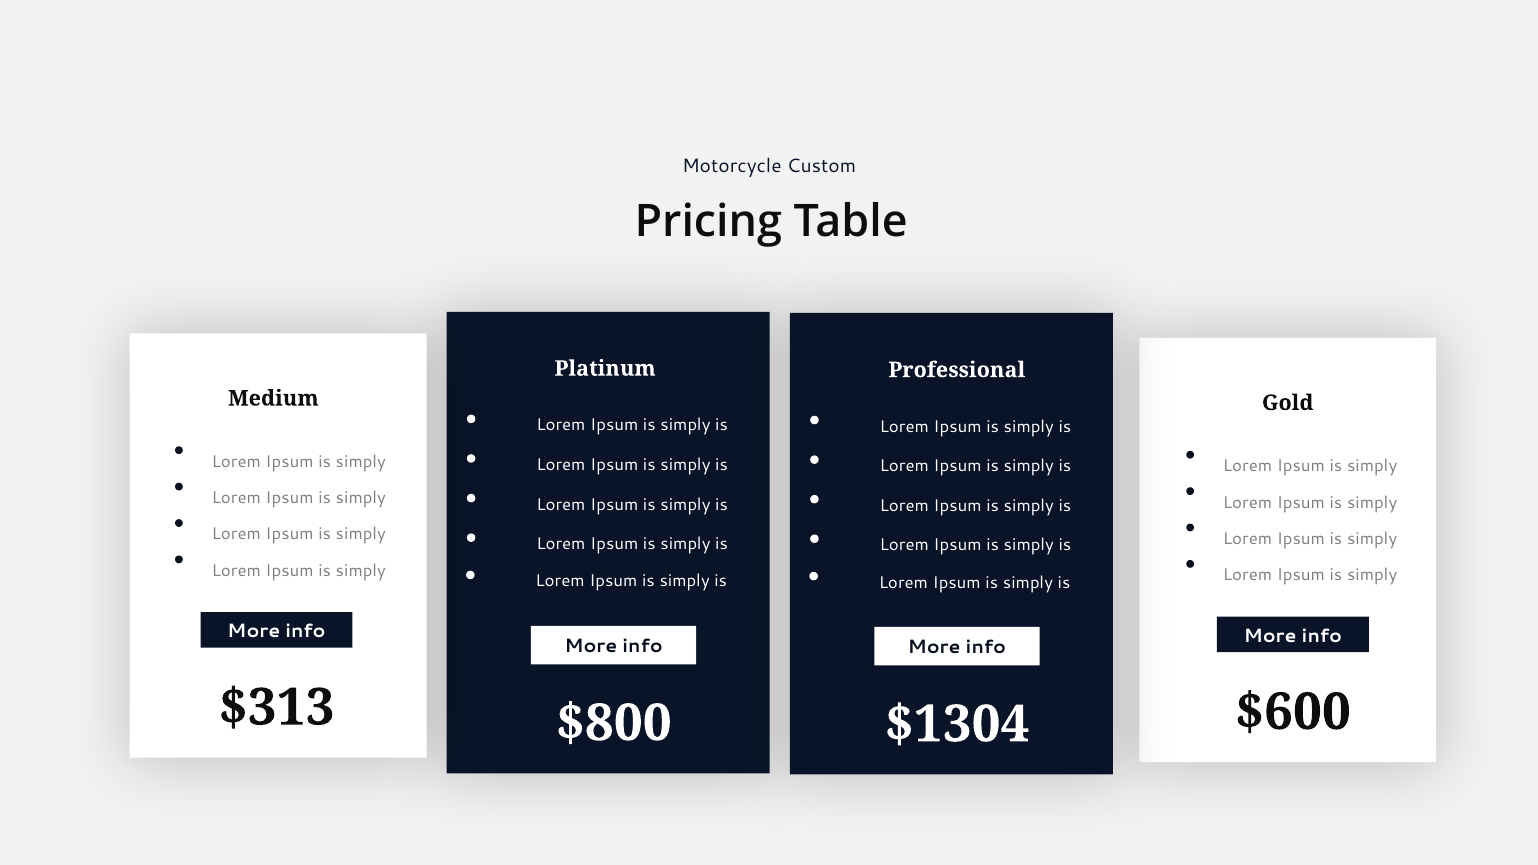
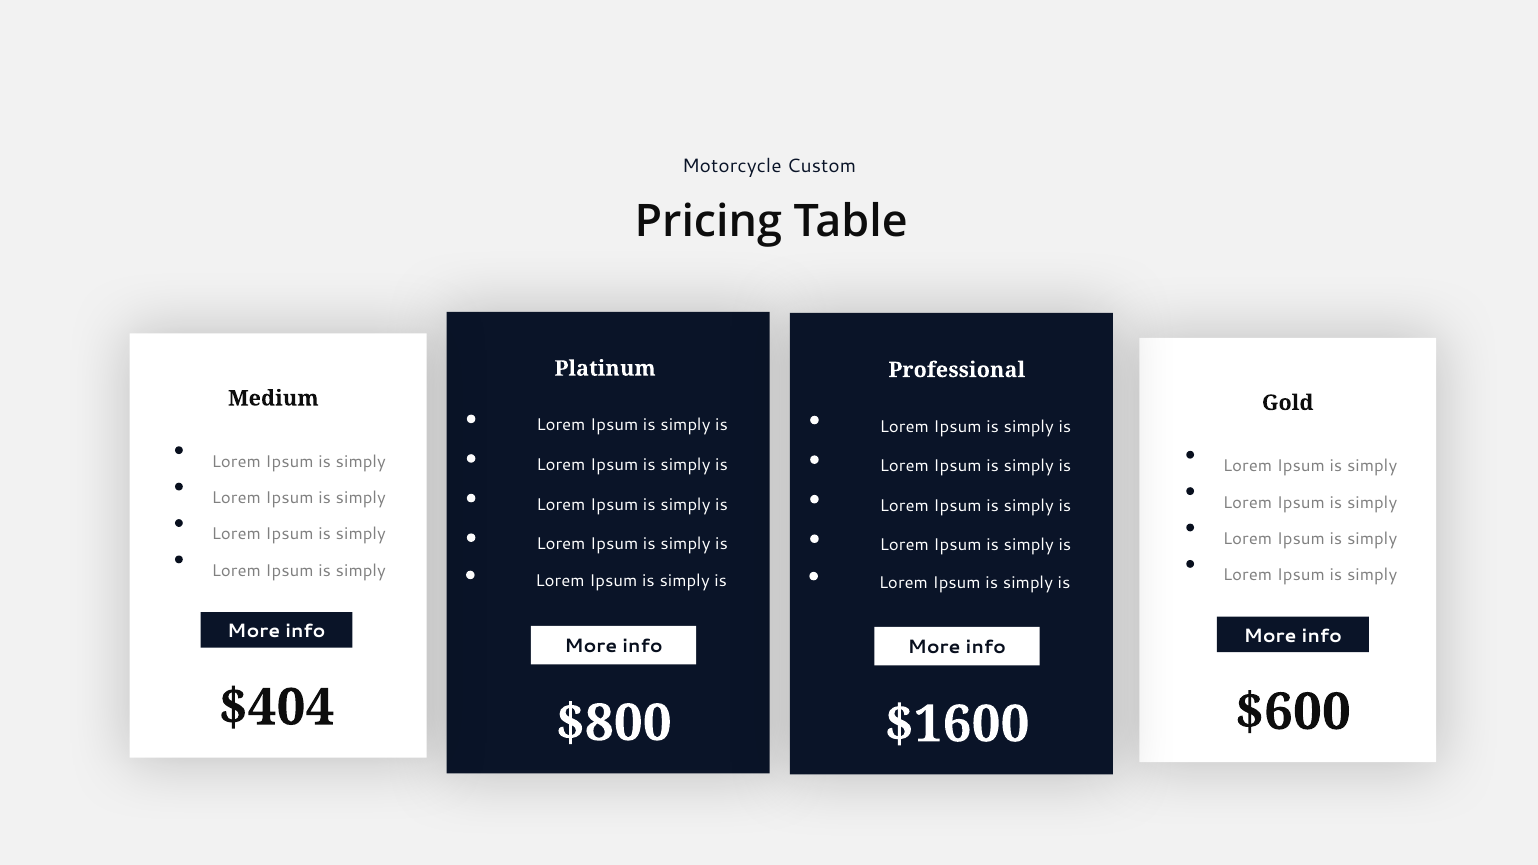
$313: $313 -> $404 (277, 708)
$1304: $1304 -> $1600 (957, 725)
